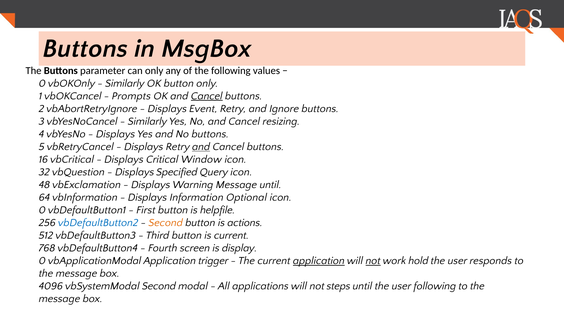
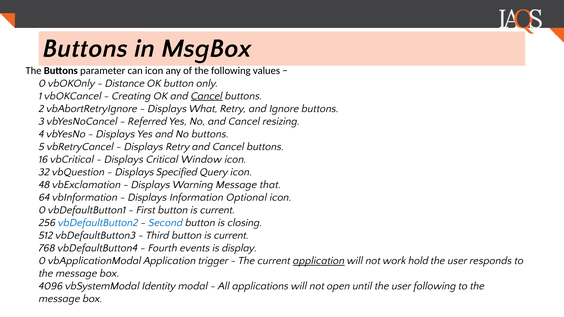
can only: only -> icon (154, 71)
Similarly: Similarly -> Distance (125, 83)
Prompts: Prompts -> Creating (131, 96)
Event: Event -> What (203, 109)
Similarly: Similarly -> Referred (147, 121)
and underline: present -> none (201, 147)
Message until: until -> that (270, 185)
First button is helpfile: helpfile -> current (218, 210)
Second colour: orange -> blue (166, 223)
actions: actions -> closing (245, 223)
screen: screen -> events (195, 248)
not underline: present -> none (373, 261)
vbSystemModal Second: Second -> Identity (159, 286)
steps: steps -> open (338, 286)
